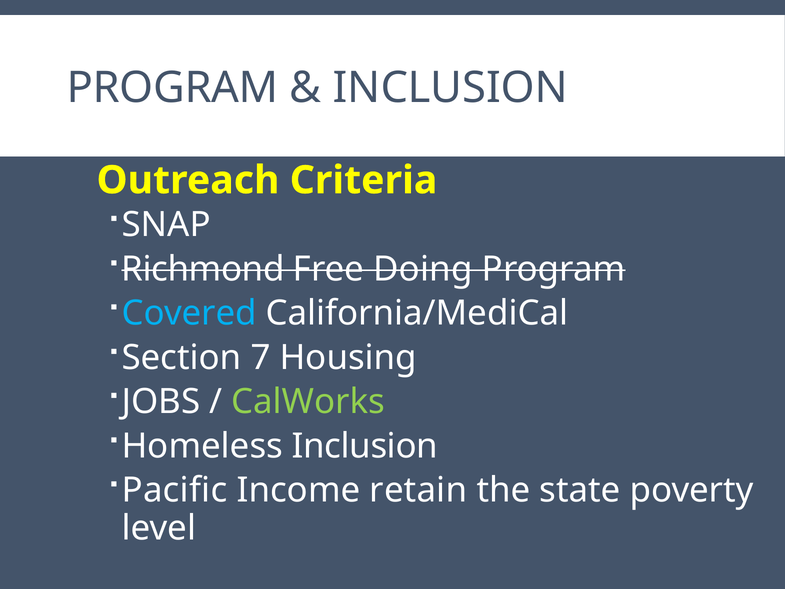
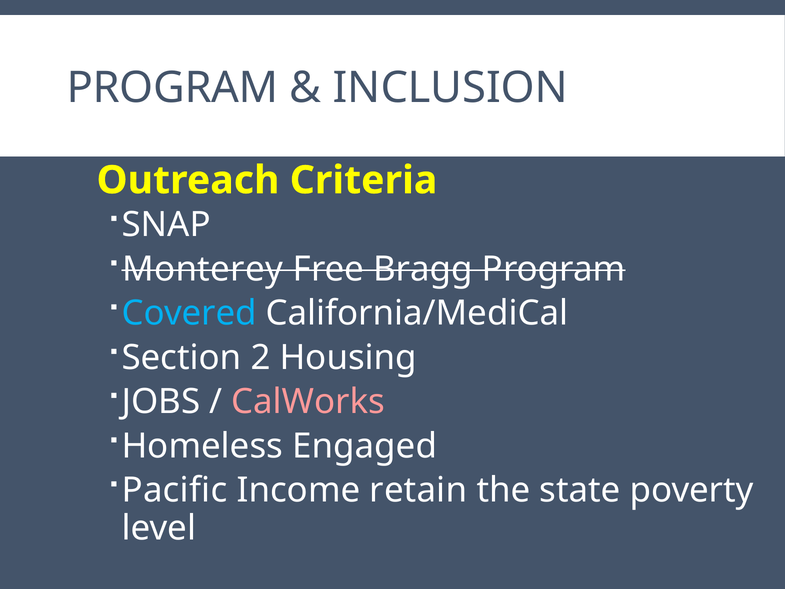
Richmond: Richmond -> Monterey (203, 269)
Doing: Doing -> Bragg (423, 269)
7: 7 -> 2 (261, 357)
CalWorks colour: light green -> pink (308, 402)
Homeless Inclusion: Inclusion -> Engaged (365, 446)
